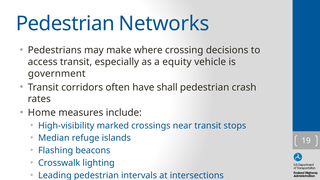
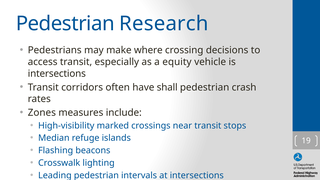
Networks: Networks -> Research (164, 24)
government: government -> intersections (57, 74)
Home: Home -> Zones (42, 113)
